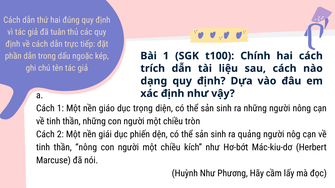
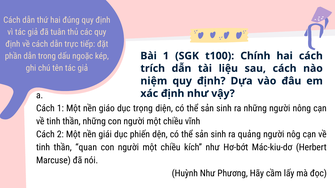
dạng: dạng -> niệm (154, 81)
tròn: tròn -> vĩnh (193, 122)
thần nông: nông -> quan (86, 148)
